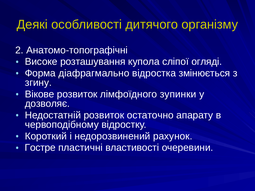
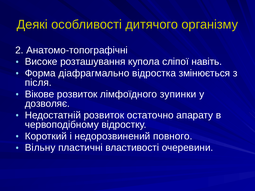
огляді: огляді -> навіть (207, 62)
згину: згину -> після (38, 83)
рахунок: рахунок -> повного (173, 136)
Гостре: Гостре -> Вільну (40, 148)
